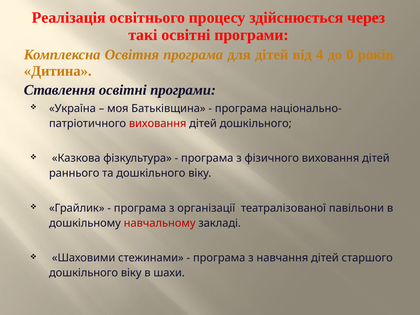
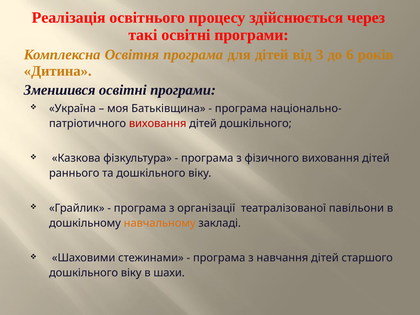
4: 4 -> 3 (320, 55)
0: 0 -> 6 (350, 55)
Ставлення: Ставлення -> Зменшився (60, 90)
навчальному colour: red -> orange (160, 223)
